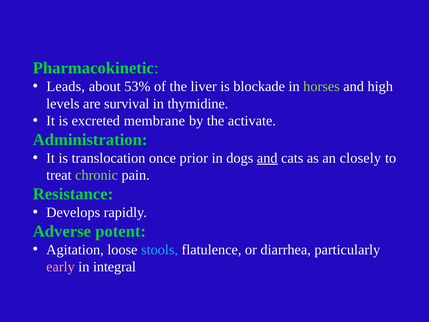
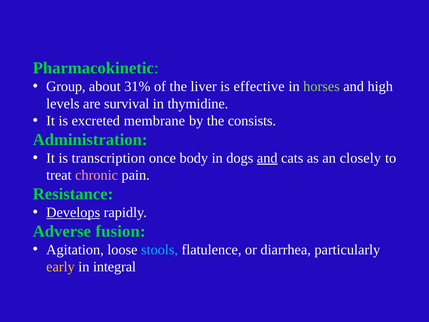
Leads: Leads -> Group (66, 86)
53%: 53% -> 31% (137, 86)
blockade: blockade -> effective (259, 86)
activate: activate -> consists (252, 121)
translocation: translocation -> transcription (108, 158)
prior: prior -> body (194, 158)
chronic colour: light green -> pink (97, 175)
Develops underline: none -> present (73, 212)
potent: potent -> fusion (121, 231)
early colour: pink -> yellow (60, 267)
